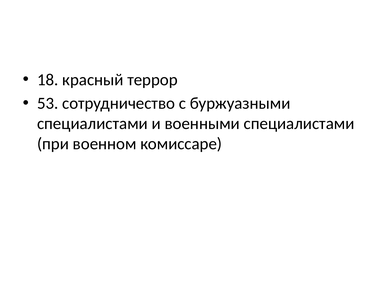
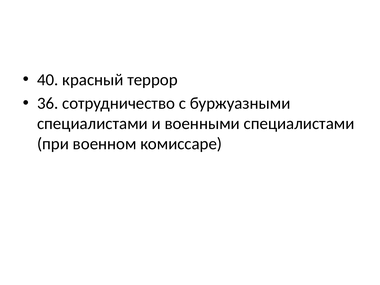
18: 18 -> 40 (48, 80)
53: 53 -> 36 (48, 103)
